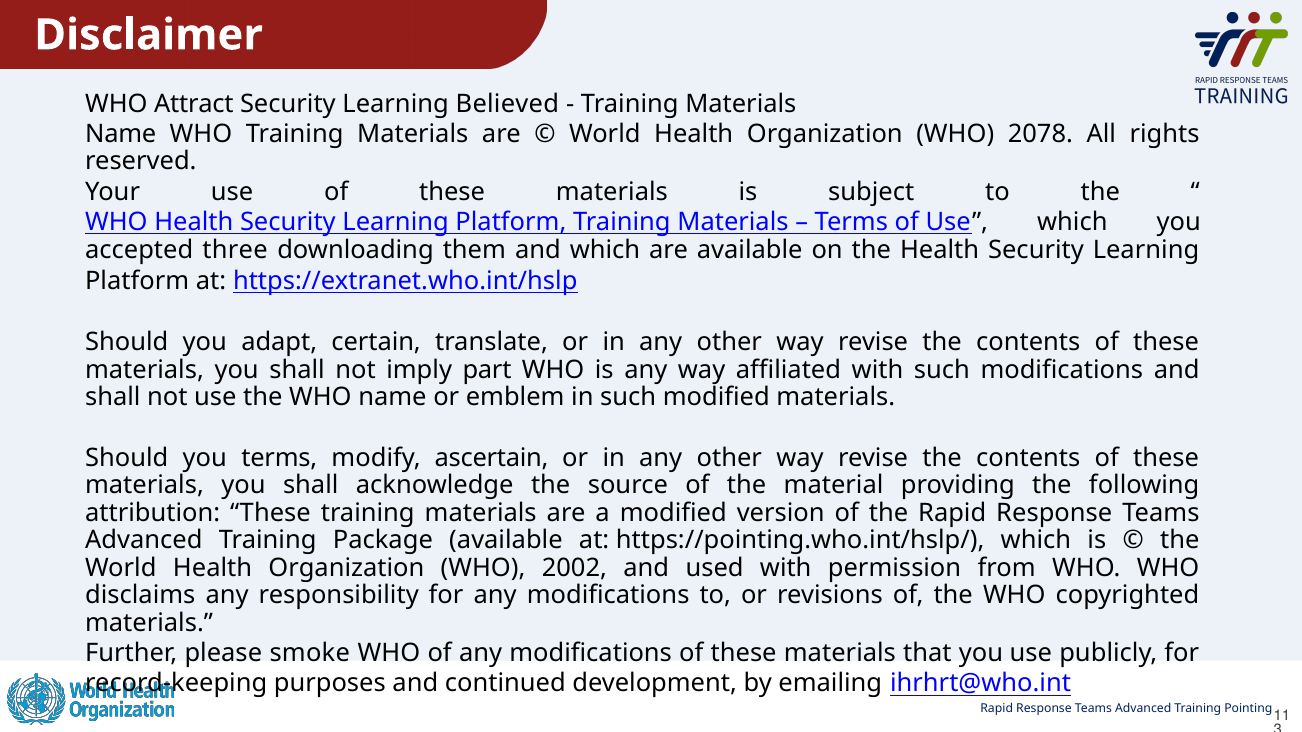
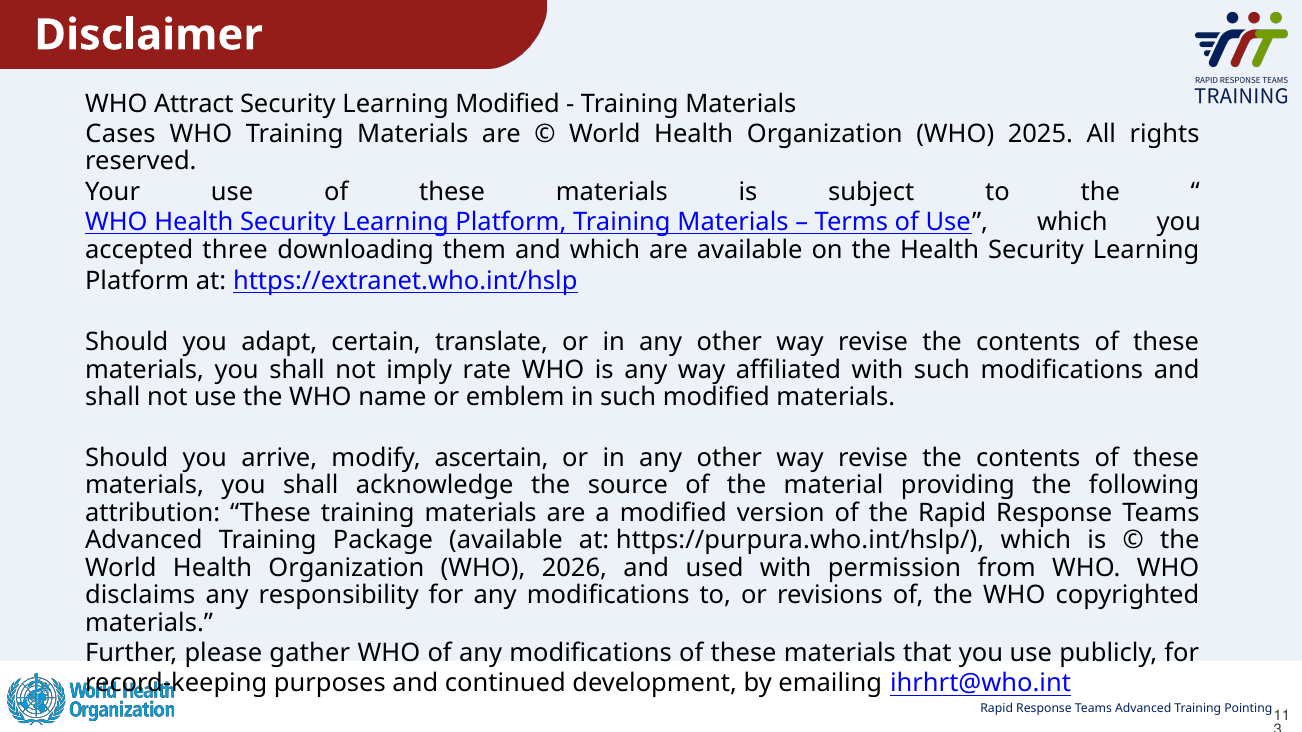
Learning Believed: Believed -> Modified (508, 104)
Name: Name -> Cases (121, 134)
2078: 2078 -> 2025 (1040, 134)
part: part -> rate (487, 370)
you terms: terms -> arrive (279, 458)
https://pointing.who.int/hslp/: https://pointing.who.int/hslp/ -> https://purpura.who.int/hslp/ (800, 541)
2002: 2002 -> 2026 (574, 568)
smoke: smoke -> gather (310, 653)
